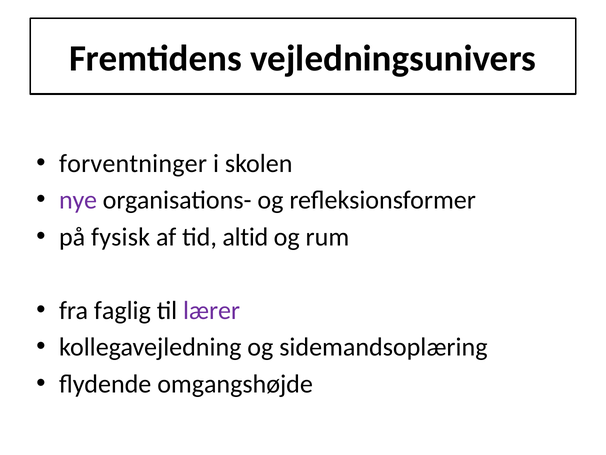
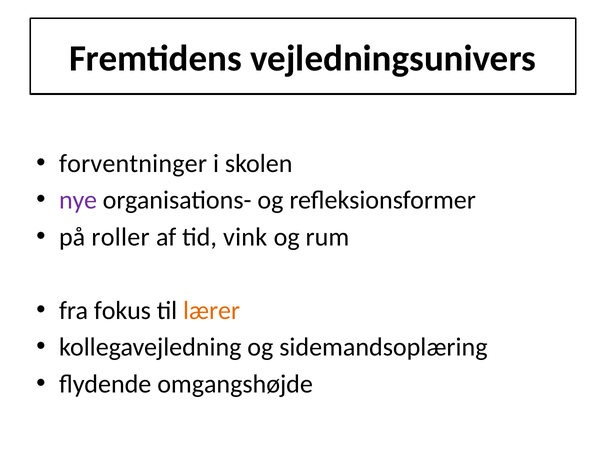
fysisk: fysisk -> roller (121, 237)
altid: altid -> vink (245, 237)
faglig: faglig -> fokus (122, 310)
lærer colour: purple -> orange (212, 310)
